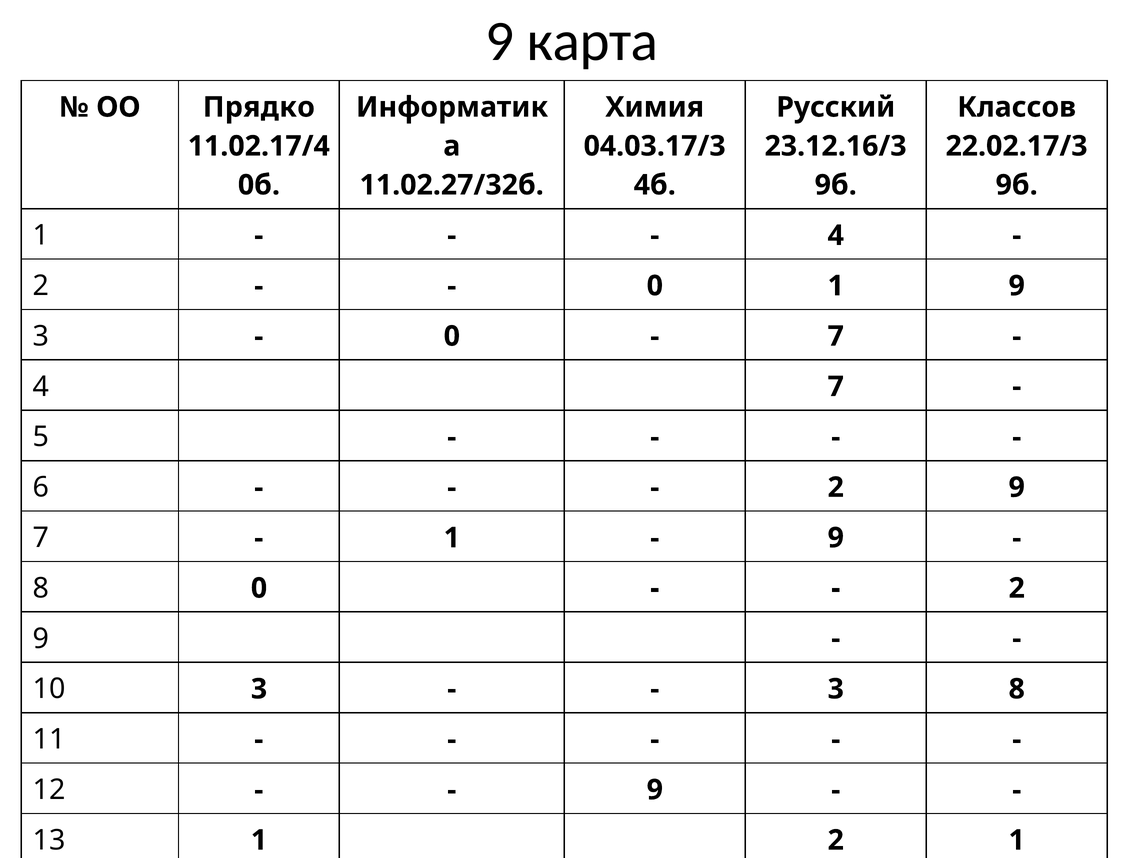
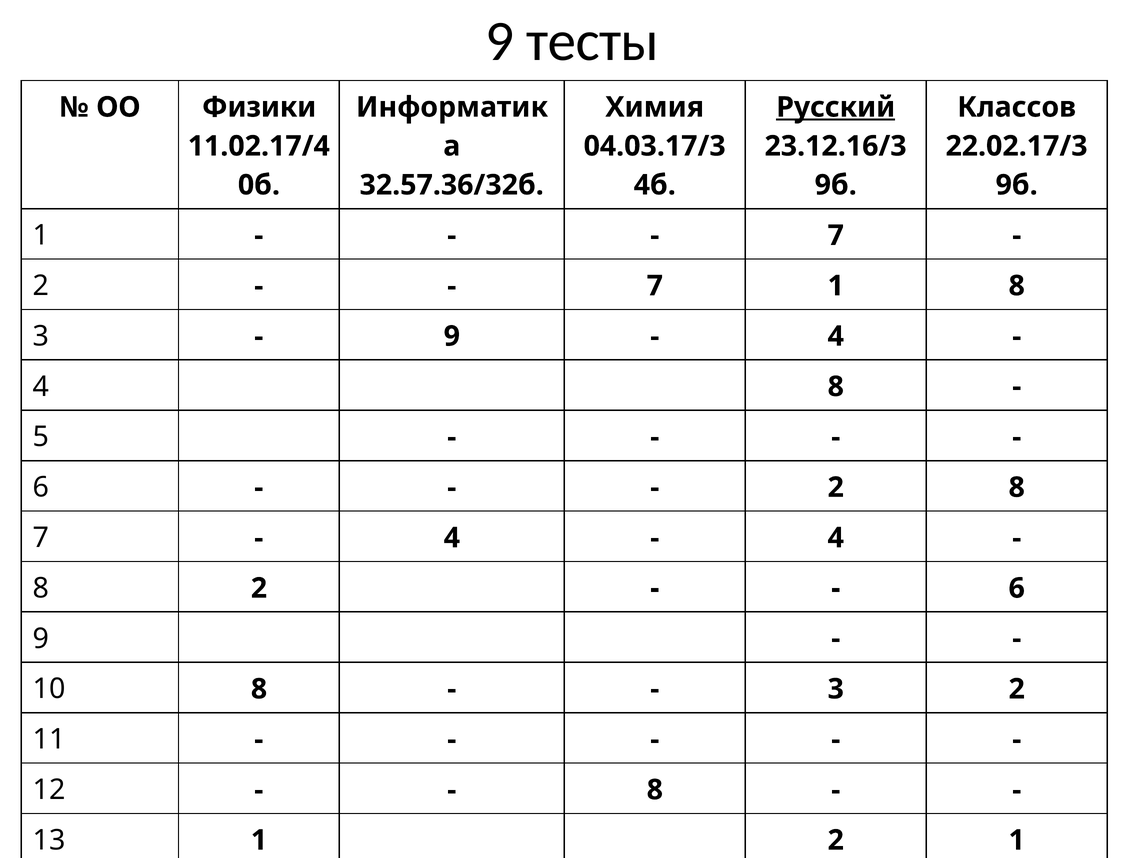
карта: карта -> тесты (593, 41)
Прядко: Прядко -> Физики (259, 107)
Русский underline: none -> present (836, 107)
11.02.27/32б: 11.02.27/32б -> 32.57.36/32б (452, 185)
4: 4 -> 7 (836, 235)
0: 0 -> 7 (655, 286)
1 9: 9 -> 8 (1017, 286)
0: 0 -> 9 (452, 336)
7: 7 -> 4 (836, 336)
4 7: 7 -> 8 (836, 386)
9: 9 -> 8 (1017, 487)
1: 1 -> 4 (452, 537)
9: 9 -> 4 (836, 537)
8 0: 0 -> 2 (259, 588)
2: 2 -> 6 (1017, 588)
10 3: 3 -> 8 (259, 688)
3 8: 8 -> 2 (1017, 688)
9: 9 -> 8 (655, 789)
